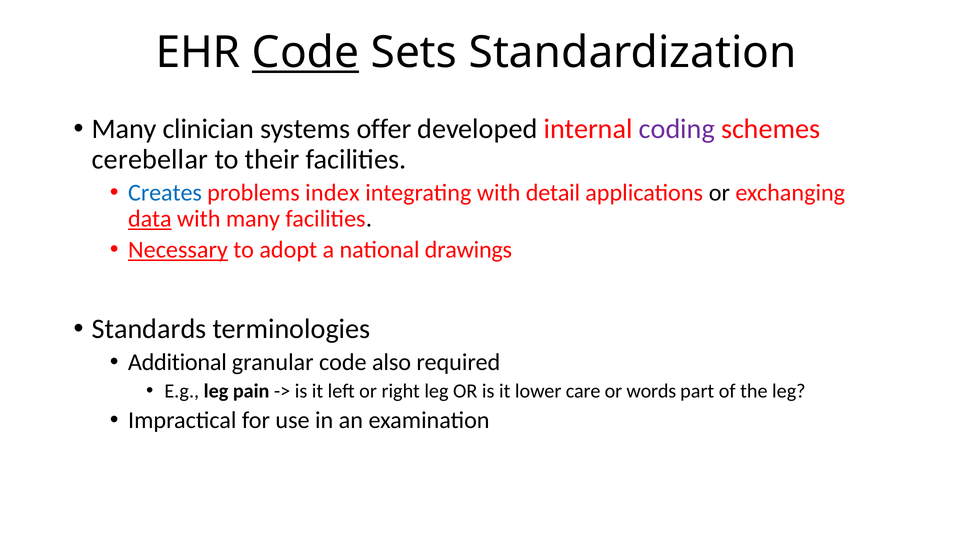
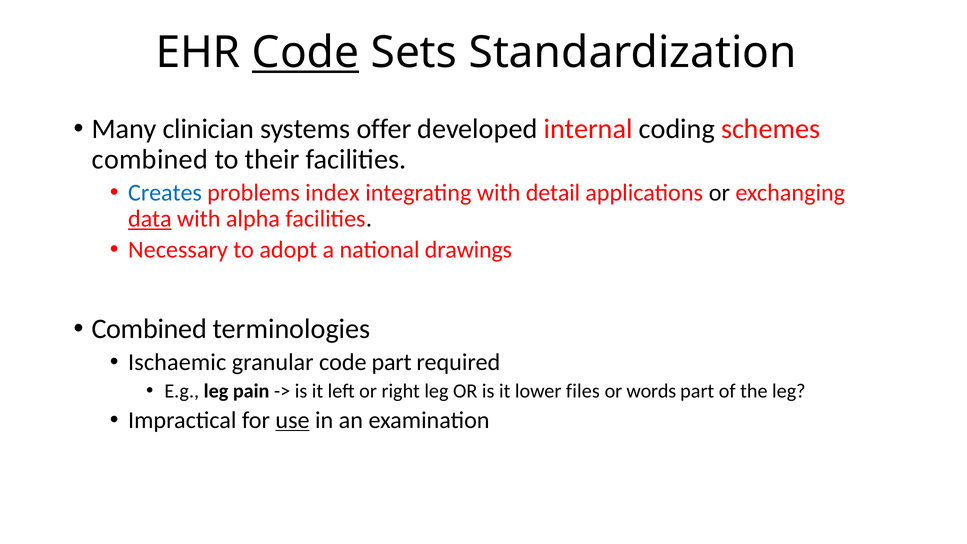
coding colour: purple -> black (677, 129)
cerebellar: cerebellar -> combined (150, 159)
with many: many -> alpha (253, 219)
Necessary underline: present -> none (178, 250)
Standards: Standards -> Combined (149, 329)
Additional: Additional -> Ischaemic (177, 362)
code also: also -> part (392, 362)
care: care -> files (583, 391)
use underline: none -> present (293, 420)
